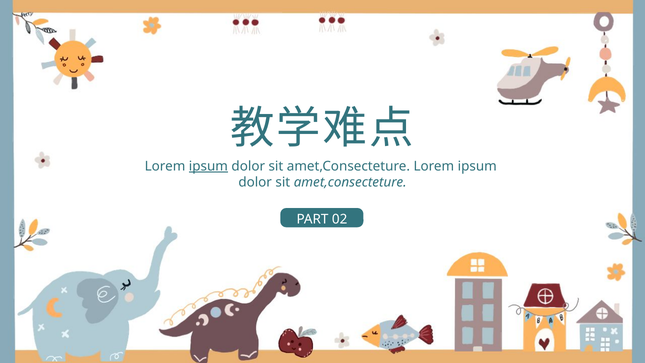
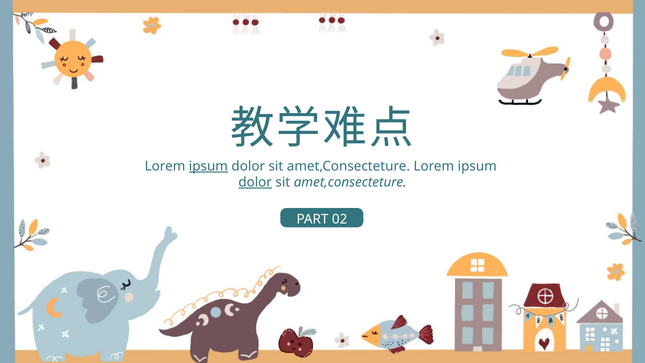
dolor underline: none -> present (255, 182)
